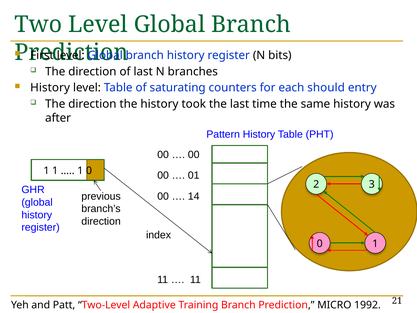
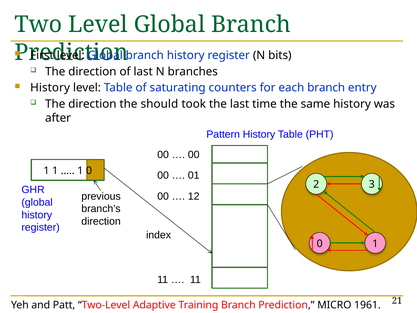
each should: should -> branch (326, 88)
the history: history -> should (159, 104)
14: 14 -> 12 (194, 196)
1992: 1992 -> 1961 (367, 305)
